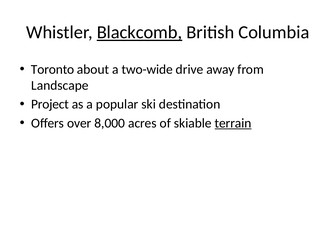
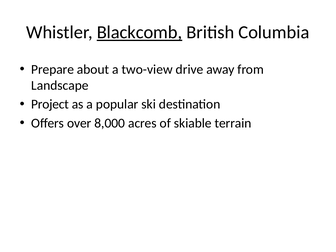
Toronto: Toronto -> Prepare (53, 69)
two-wide: two-wide -> two-view (147, 69)
terrain underline: present -> none (233, 123)
